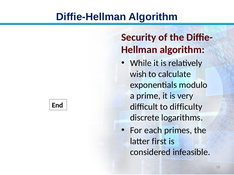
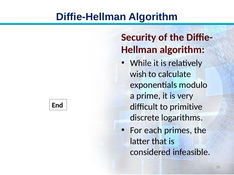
difficulty: difficulty -> primitive (186, 107)
first: first -> that (159, 142)
